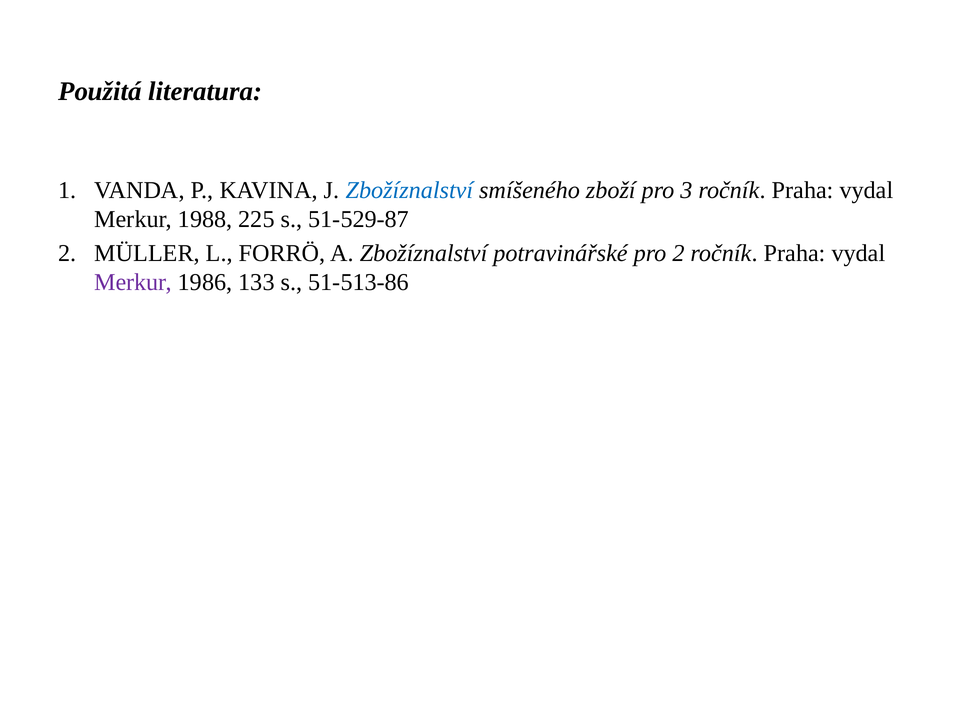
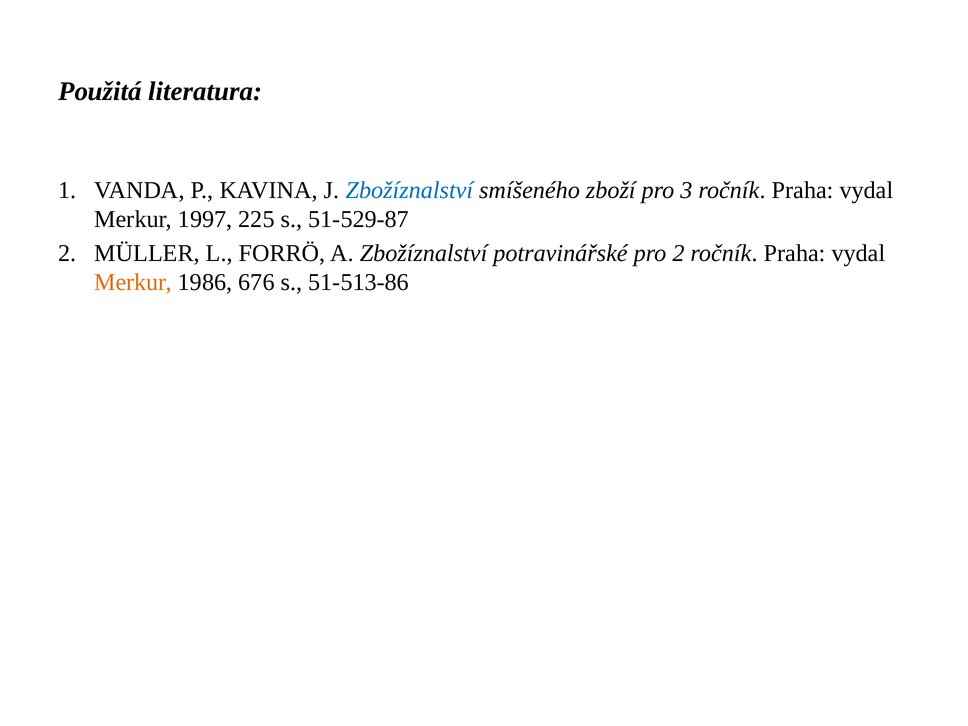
1988: 1988 -> 1997 (205, 219)
Merkur colour: purple -> orange (133, 282)
133: 133 -> 676 (256, 282)
